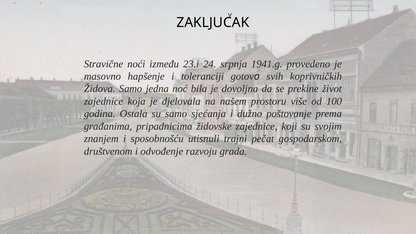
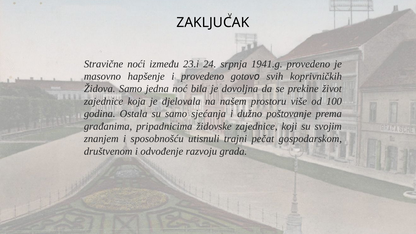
i toleranciji: toleranciji -> provedeno (203, 76)
